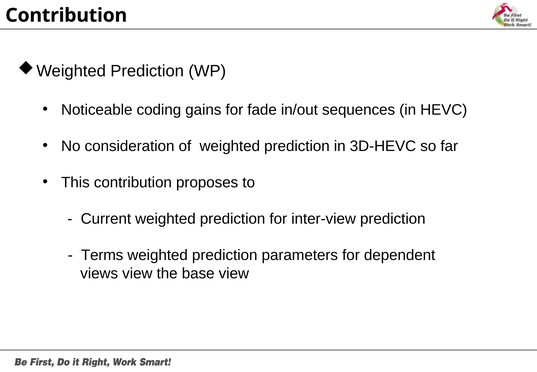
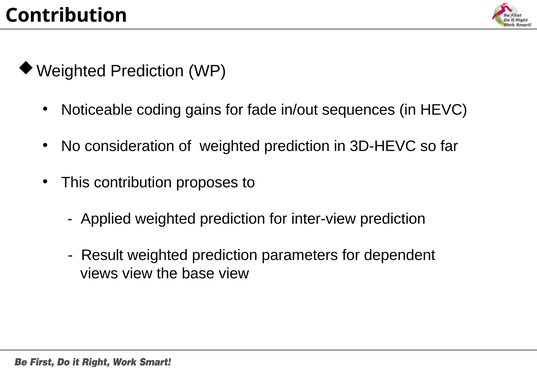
Current: Current -> Applied (106, 219)
Terms: Terms -> Result (102, 255)
